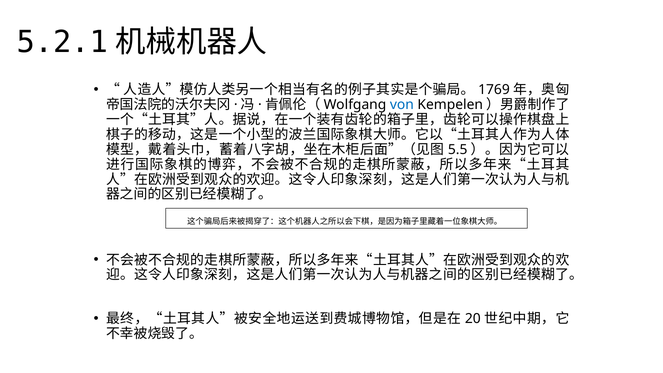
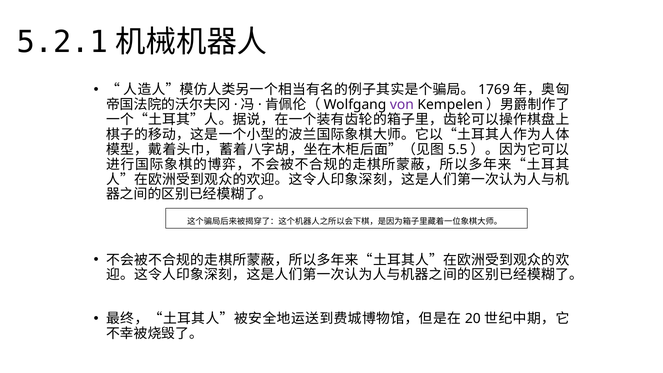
von colour: blue -> purple (402, 105)
